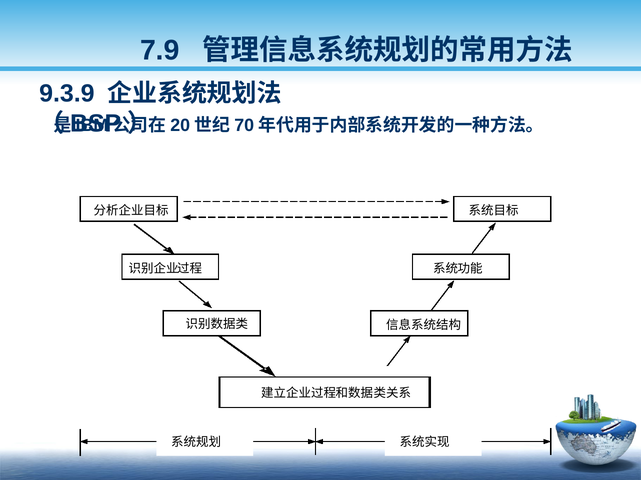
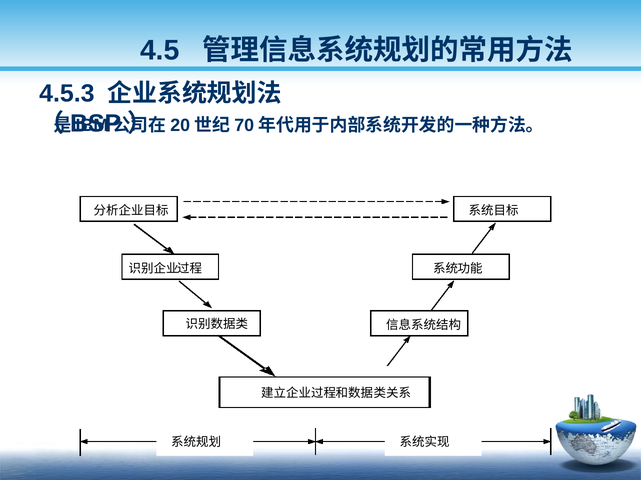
7.9: 7.9 -> 4.5 (160, 51)
9.3.9: 9.3.9 -> 4.5.3 (67, 94)
